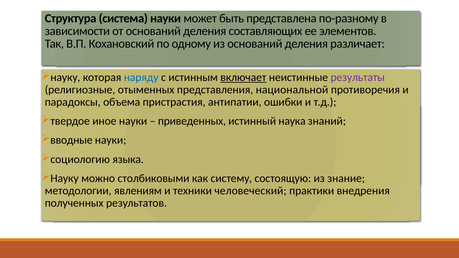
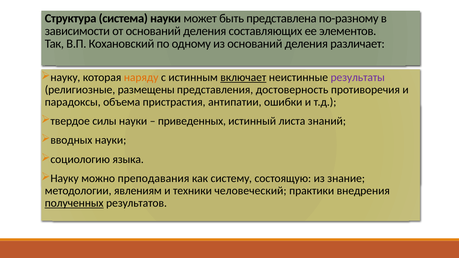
наряду colour: blue -> orange (141, 77)
отыменных: отыменных -> размещены (146, 90)
национальной: национальной -> достоверность (292, 90)
иное: иное -> силы (104, 121)
наука: наука -> листа (292, 121)
вводные: вводные -> вводных (71, 140)
столбиковыми: столбиковыми -> преподавания (154, 178)
полученных underline: none -> present (74, 203)
